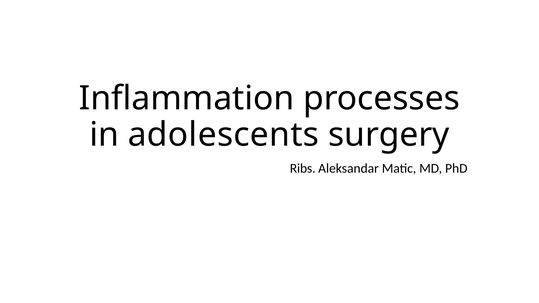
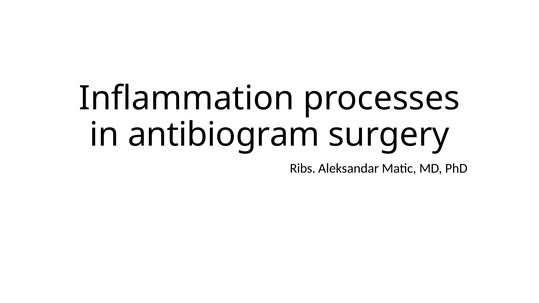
adolescents: adolescents -> antibiogram (224, 135)
